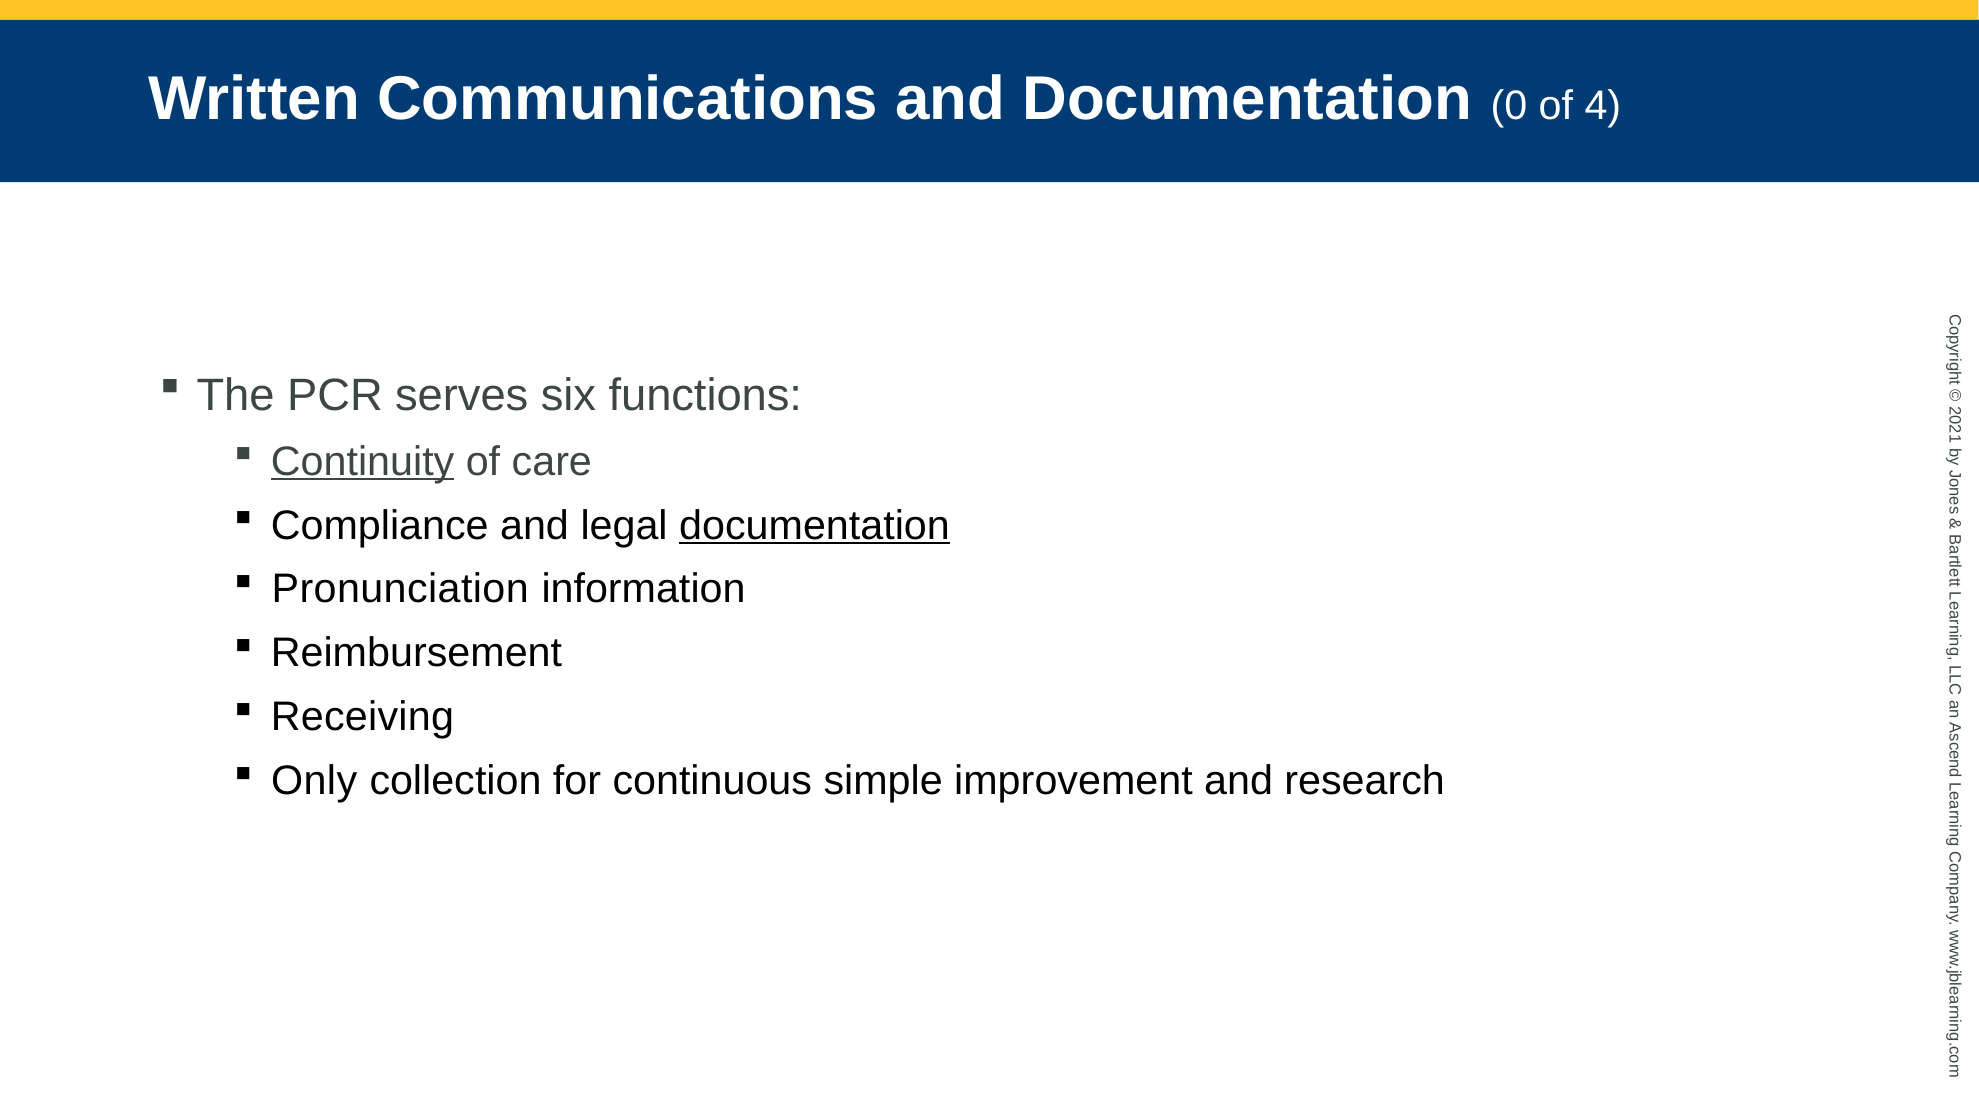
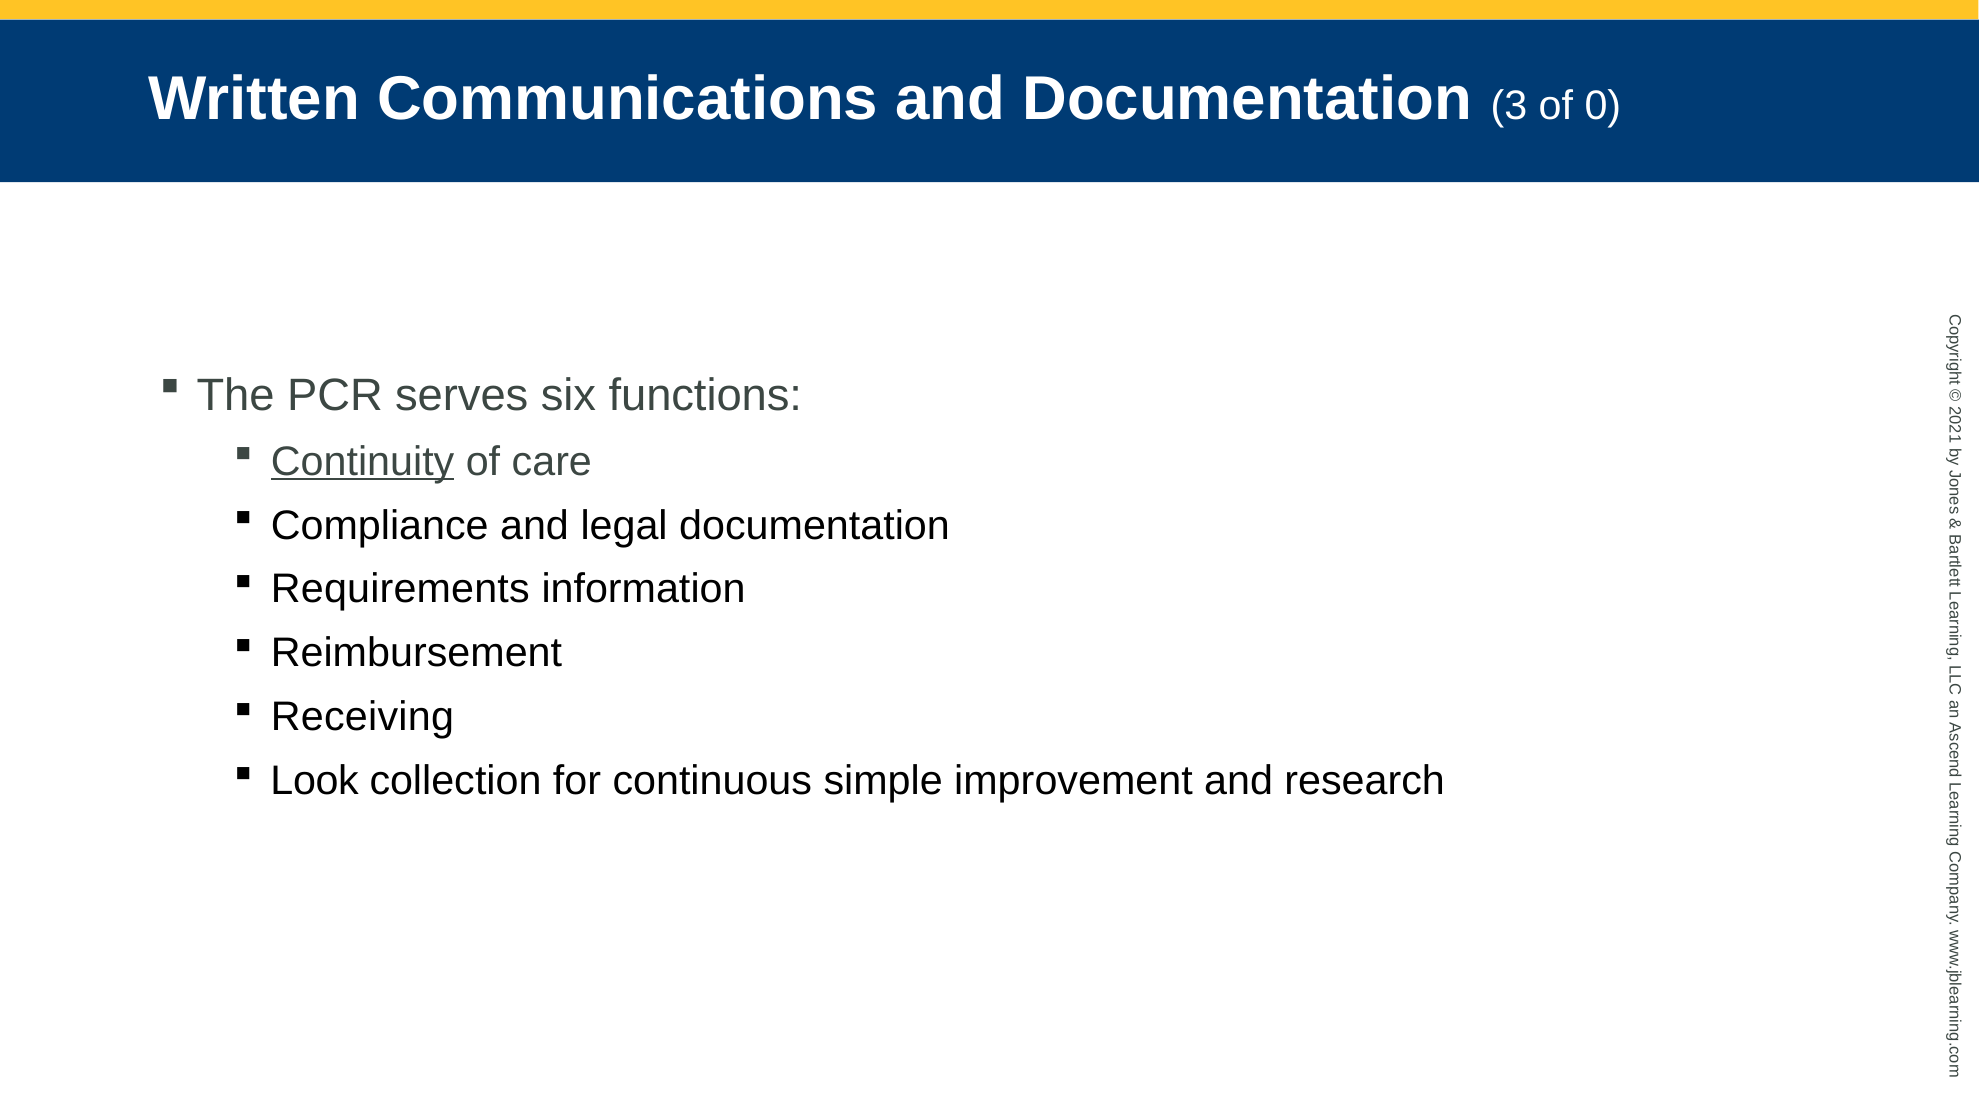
Documentation 0: 0 -> 3 (1509, 106)
of 4: 4 -> 0 (1603, 106)
documentation underline: present -> none (814, 526)
Pronunciation: Pronunciation -> Requirements (400, 589)
Only: Only -> Look (315, 781)
